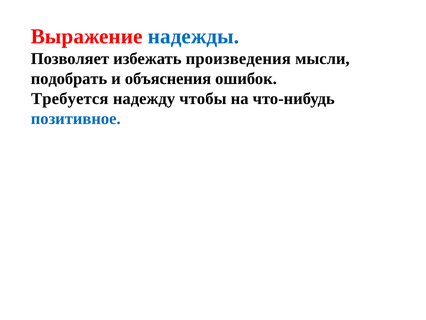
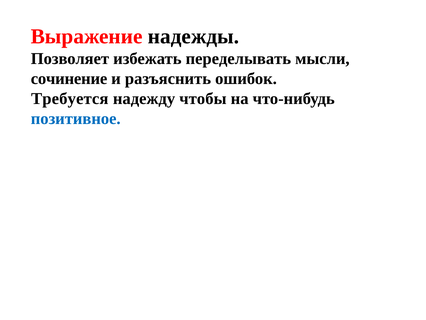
надежды colour: blue -> black (194, 36)
произведения: произведения -> переделывать (238, 59)
подобрать: подобрать -> сочинение (69, 79)
объяснения: объяснения -> разъяснить (168, 79)
